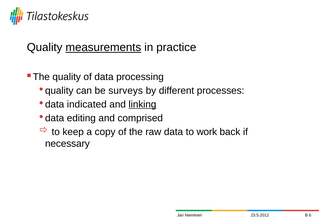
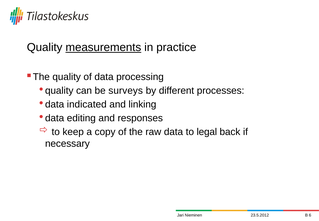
linking underline: present -> none (142, 104)
comprised: comprised -> responses (140, 118)
work: work -> legal (207, 132)
